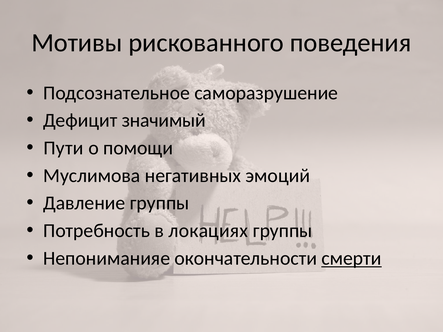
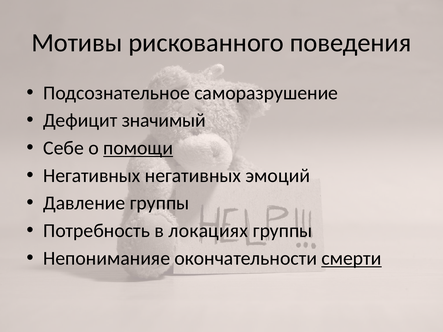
Пути: Пути -> Себе (64, 148)
помощи underline: none -> present (138, 148)
Муслимова: Муслимова -> Негативных (92, 176)
